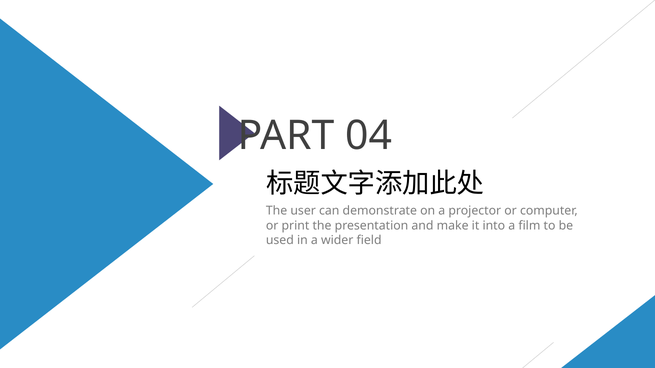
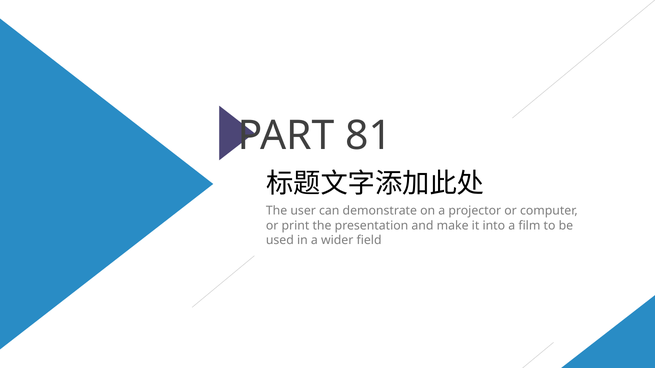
04: 04 -> 81 (369, 136)
